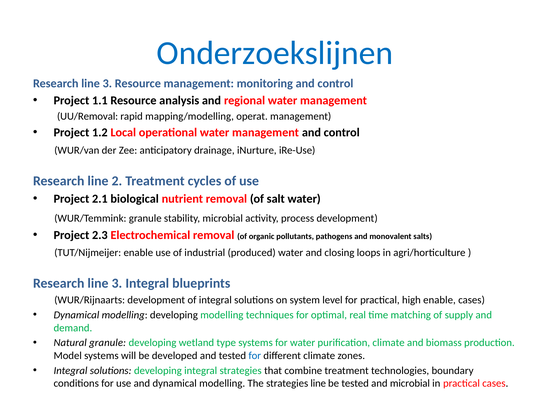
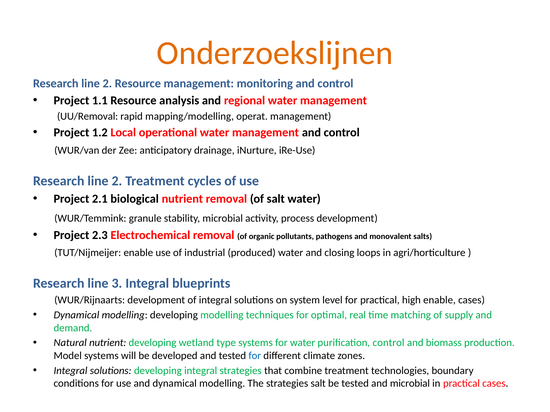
Onderzoekslijnen colour: blue -> orange (275, 53)
3: 3 -> 2 (107, 84)
Natural granule: granule -> nutrient (108, 343)
purification climate: climate -> control (389, 343)
strategies line: line -> salt (318, 384)
